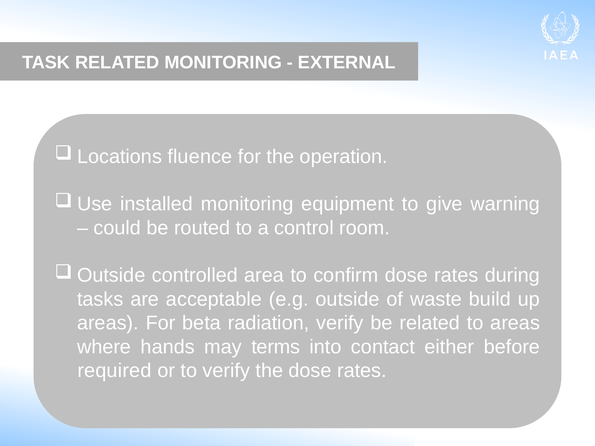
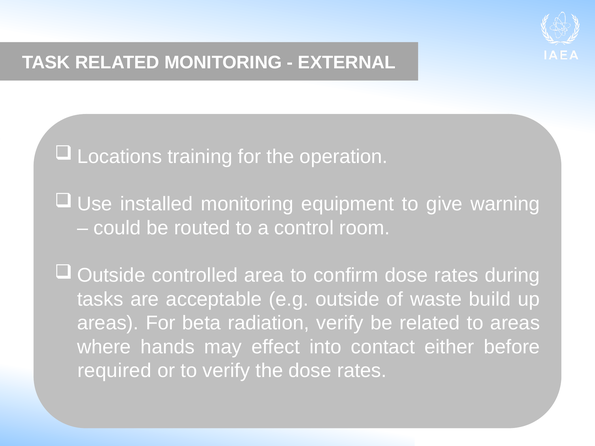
fluence: fluence -> training (200, 157)
terms: terms -> effect (276, 347)
